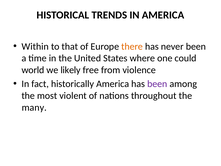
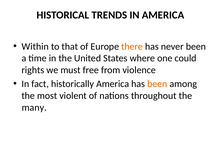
world: world -> rights (33, 70)
likely: likely -> must (71, 70)
been colour: purple -> orange (157, 84)
